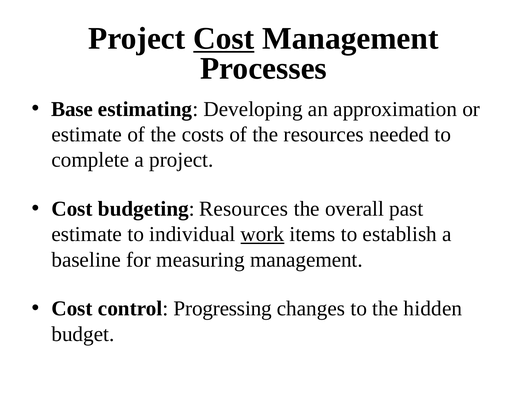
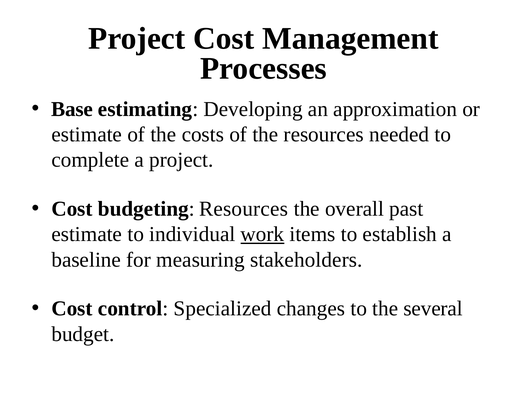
Cost underline: present -> none (224, 38)
measuring management: management -> stakeholders (306, 260)
Progressing: Progressing -> Specialized (223, 309)
hidden: hidden -> several (433, 309)
